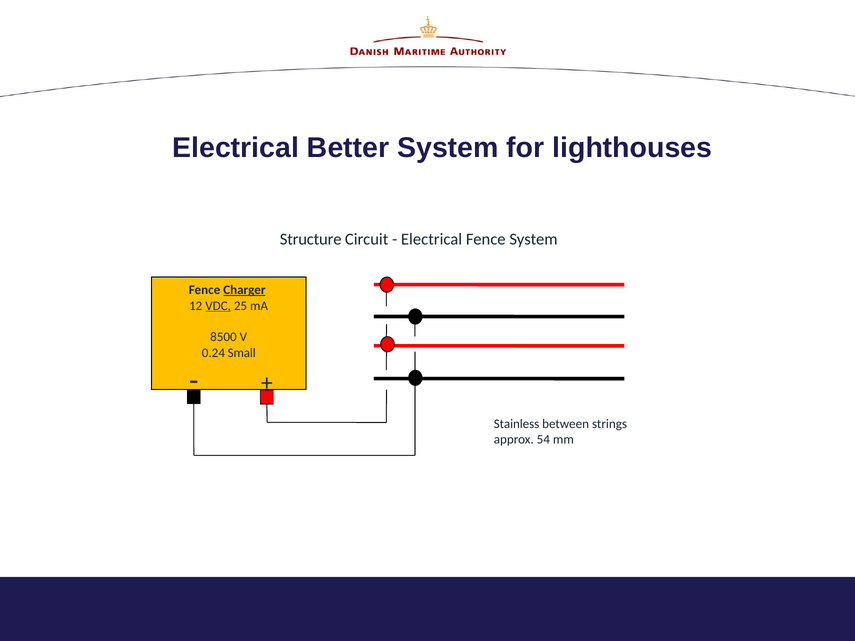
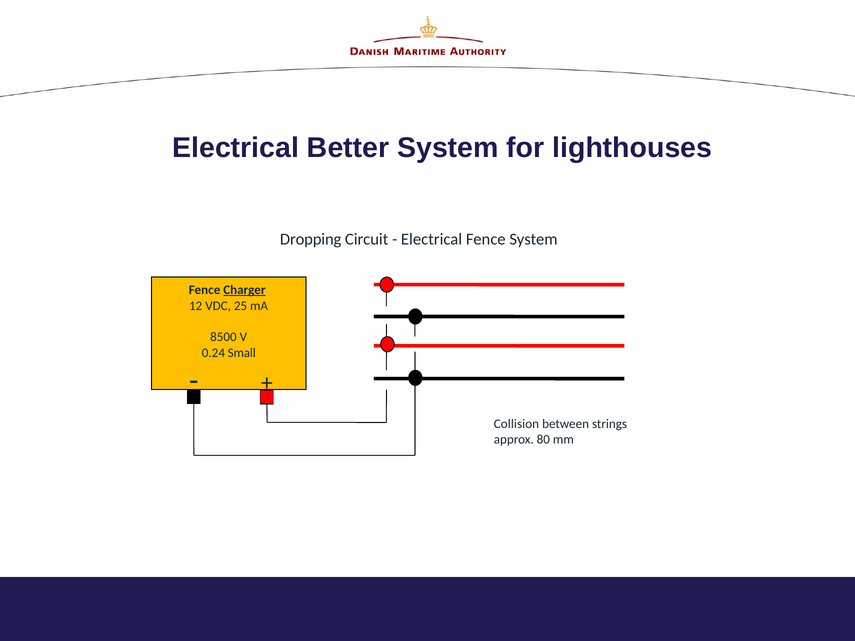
Structure: Structure -> Dropping (311, 240)
VDC underline: present -> none (218, 306)
Stainless: Stainless -> Collision (516, 424)
54: 54 -> 80 (543, 440)
